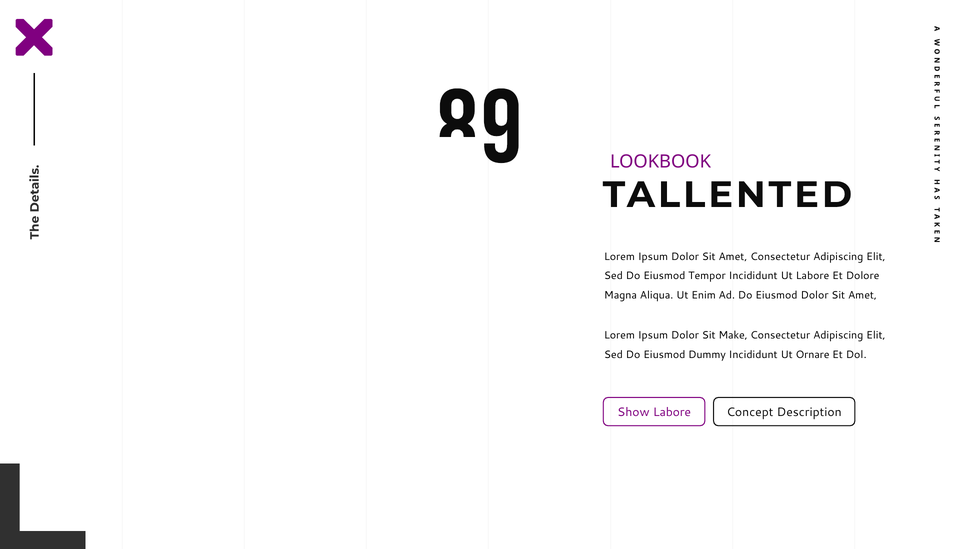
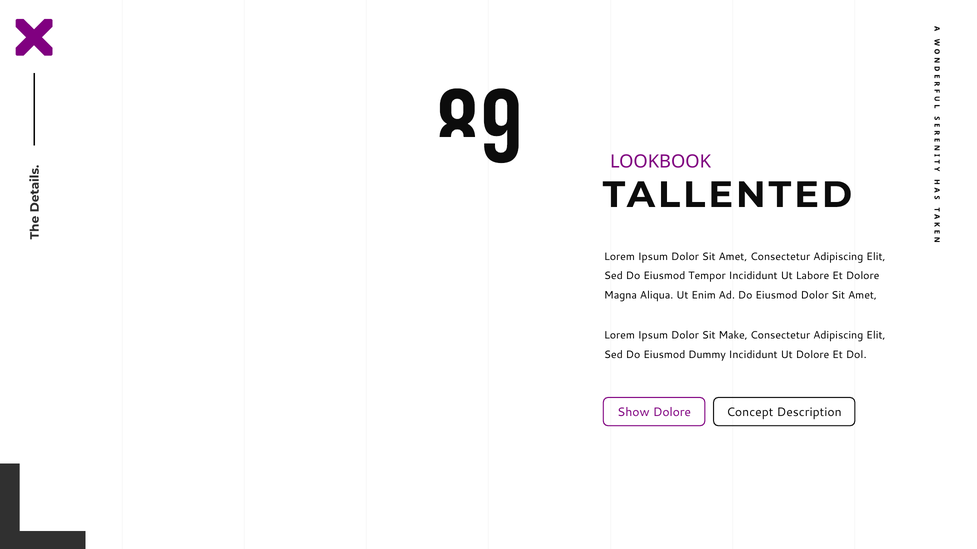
Ut Ornare: Ornare -> Dolore (812, 355)
Show Labore: Labore -> Dolore (672, 413)
